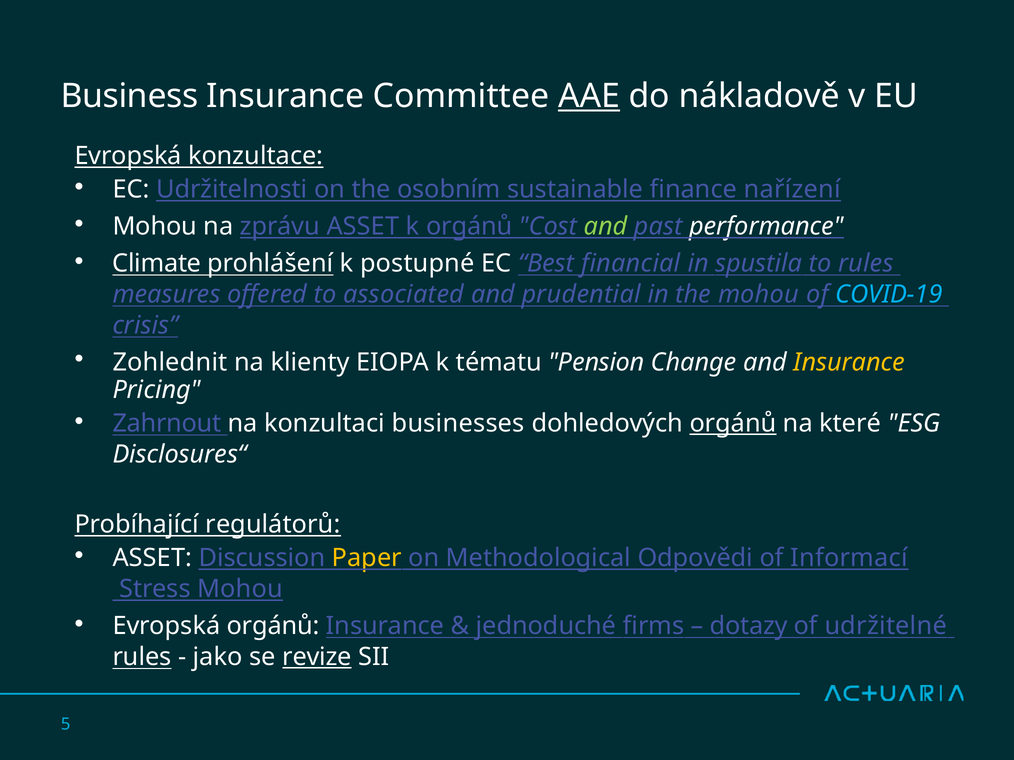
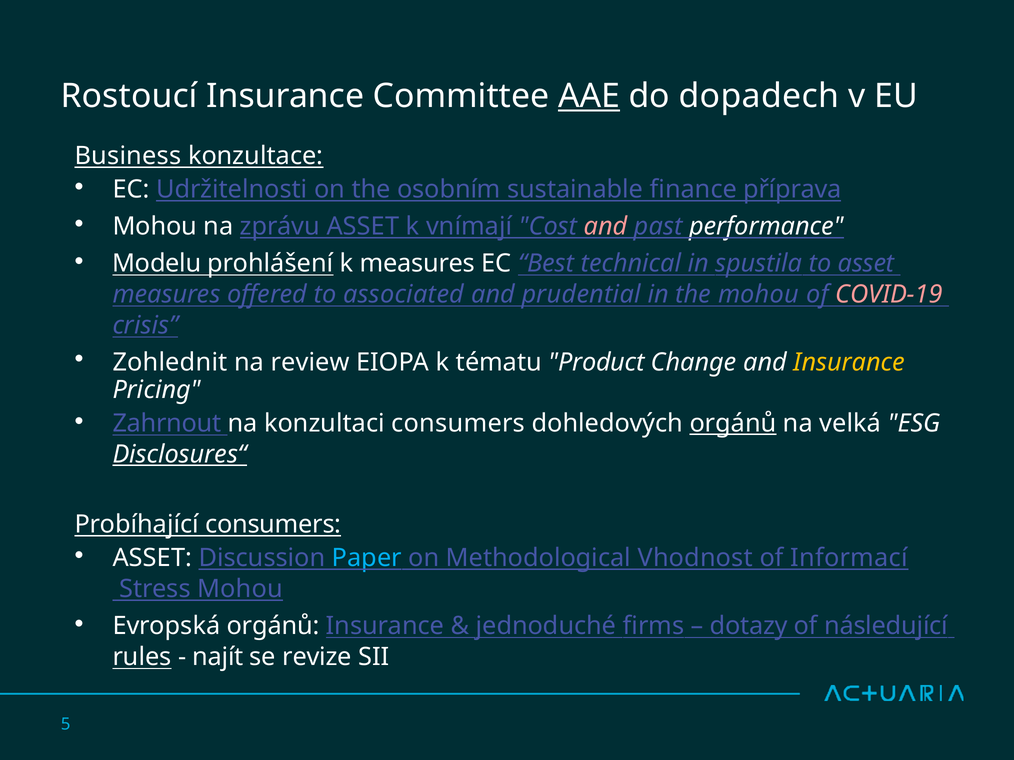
Business: Business -> Rostoucí (129, 96)
nákladově: nákladově -> dopadech (759, 96)
Evropská: Evropská -> Business (128, 156)
nařízení: nařízení -> příprava (792, 189)
k orgánů: orgánů -> vnímají (469, 226)
and colour: light green -> pink (606, 226)
Climate: Climate -> Modelu (157, 264)
k postupné: postupné -> measures (418, 264)
financial: financial -> technical (631, 264)
to rules: rules -> asset (866, 264)
COVID-19 colour: light blue -> pink (889, 295)
klienty: klienty -> review (310, 363)
Pension: Pension -> Product (596, 363)
konzultaci businesses: businesses -> consumers (458, 424)
které: které -> velká (850, 424)
Disclosures“ underline: none -> present (180, 455)
Probíhající regulátorů: regulátorů -> consumers (273, 525)
Paper colour: yellow -> light blue (367, 558)
Odpovědi: Odpovědi -> Vhodnost (695, 558)
udržitelné: udržitelné -> následující (886, 626)
jako: jako -> najít (218, 657)
revize underline: present -> none (317, 657)
